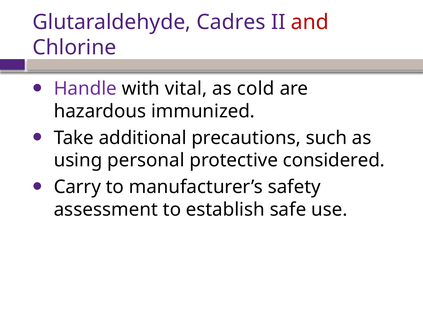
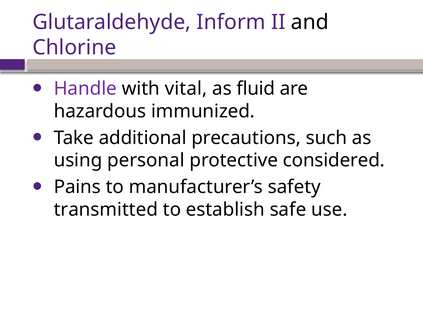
Cadres: Cadres -> Inform (231, 22)
and colour: red -> black (310, 22)
cold: cold -> fluid (256, 89)
Carry: Carry -> Pains (77, 187)
assessment: assessment -> transmitted (106, 210)
